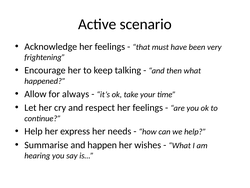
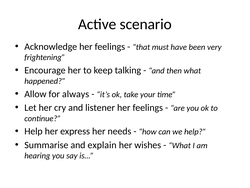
respect: respect -> listener (100, 107)
happen: happen -> explain (102, 145)
